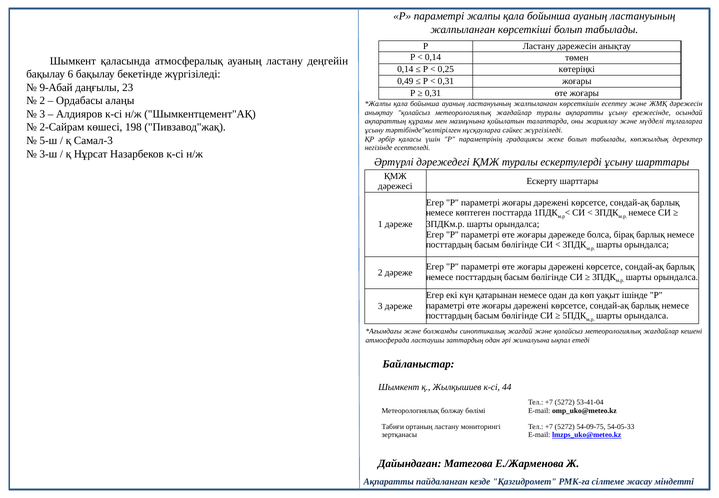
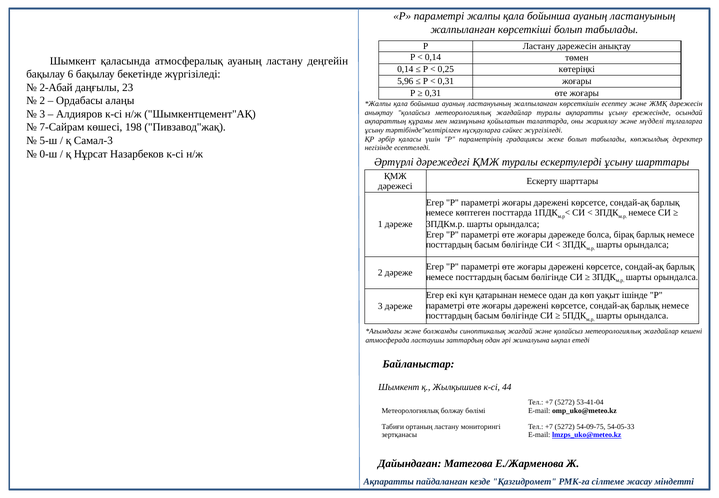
0,49: 0,49 -> 5,96 (405, 81)
9-Абай: 9-Абай -> 2-Абай (56, 87)
2-Сайрам: 2-Сайрам -> 7-Сайрам (62, 127)
3-ш: 3-ш -> 0-ш (48, 154)
